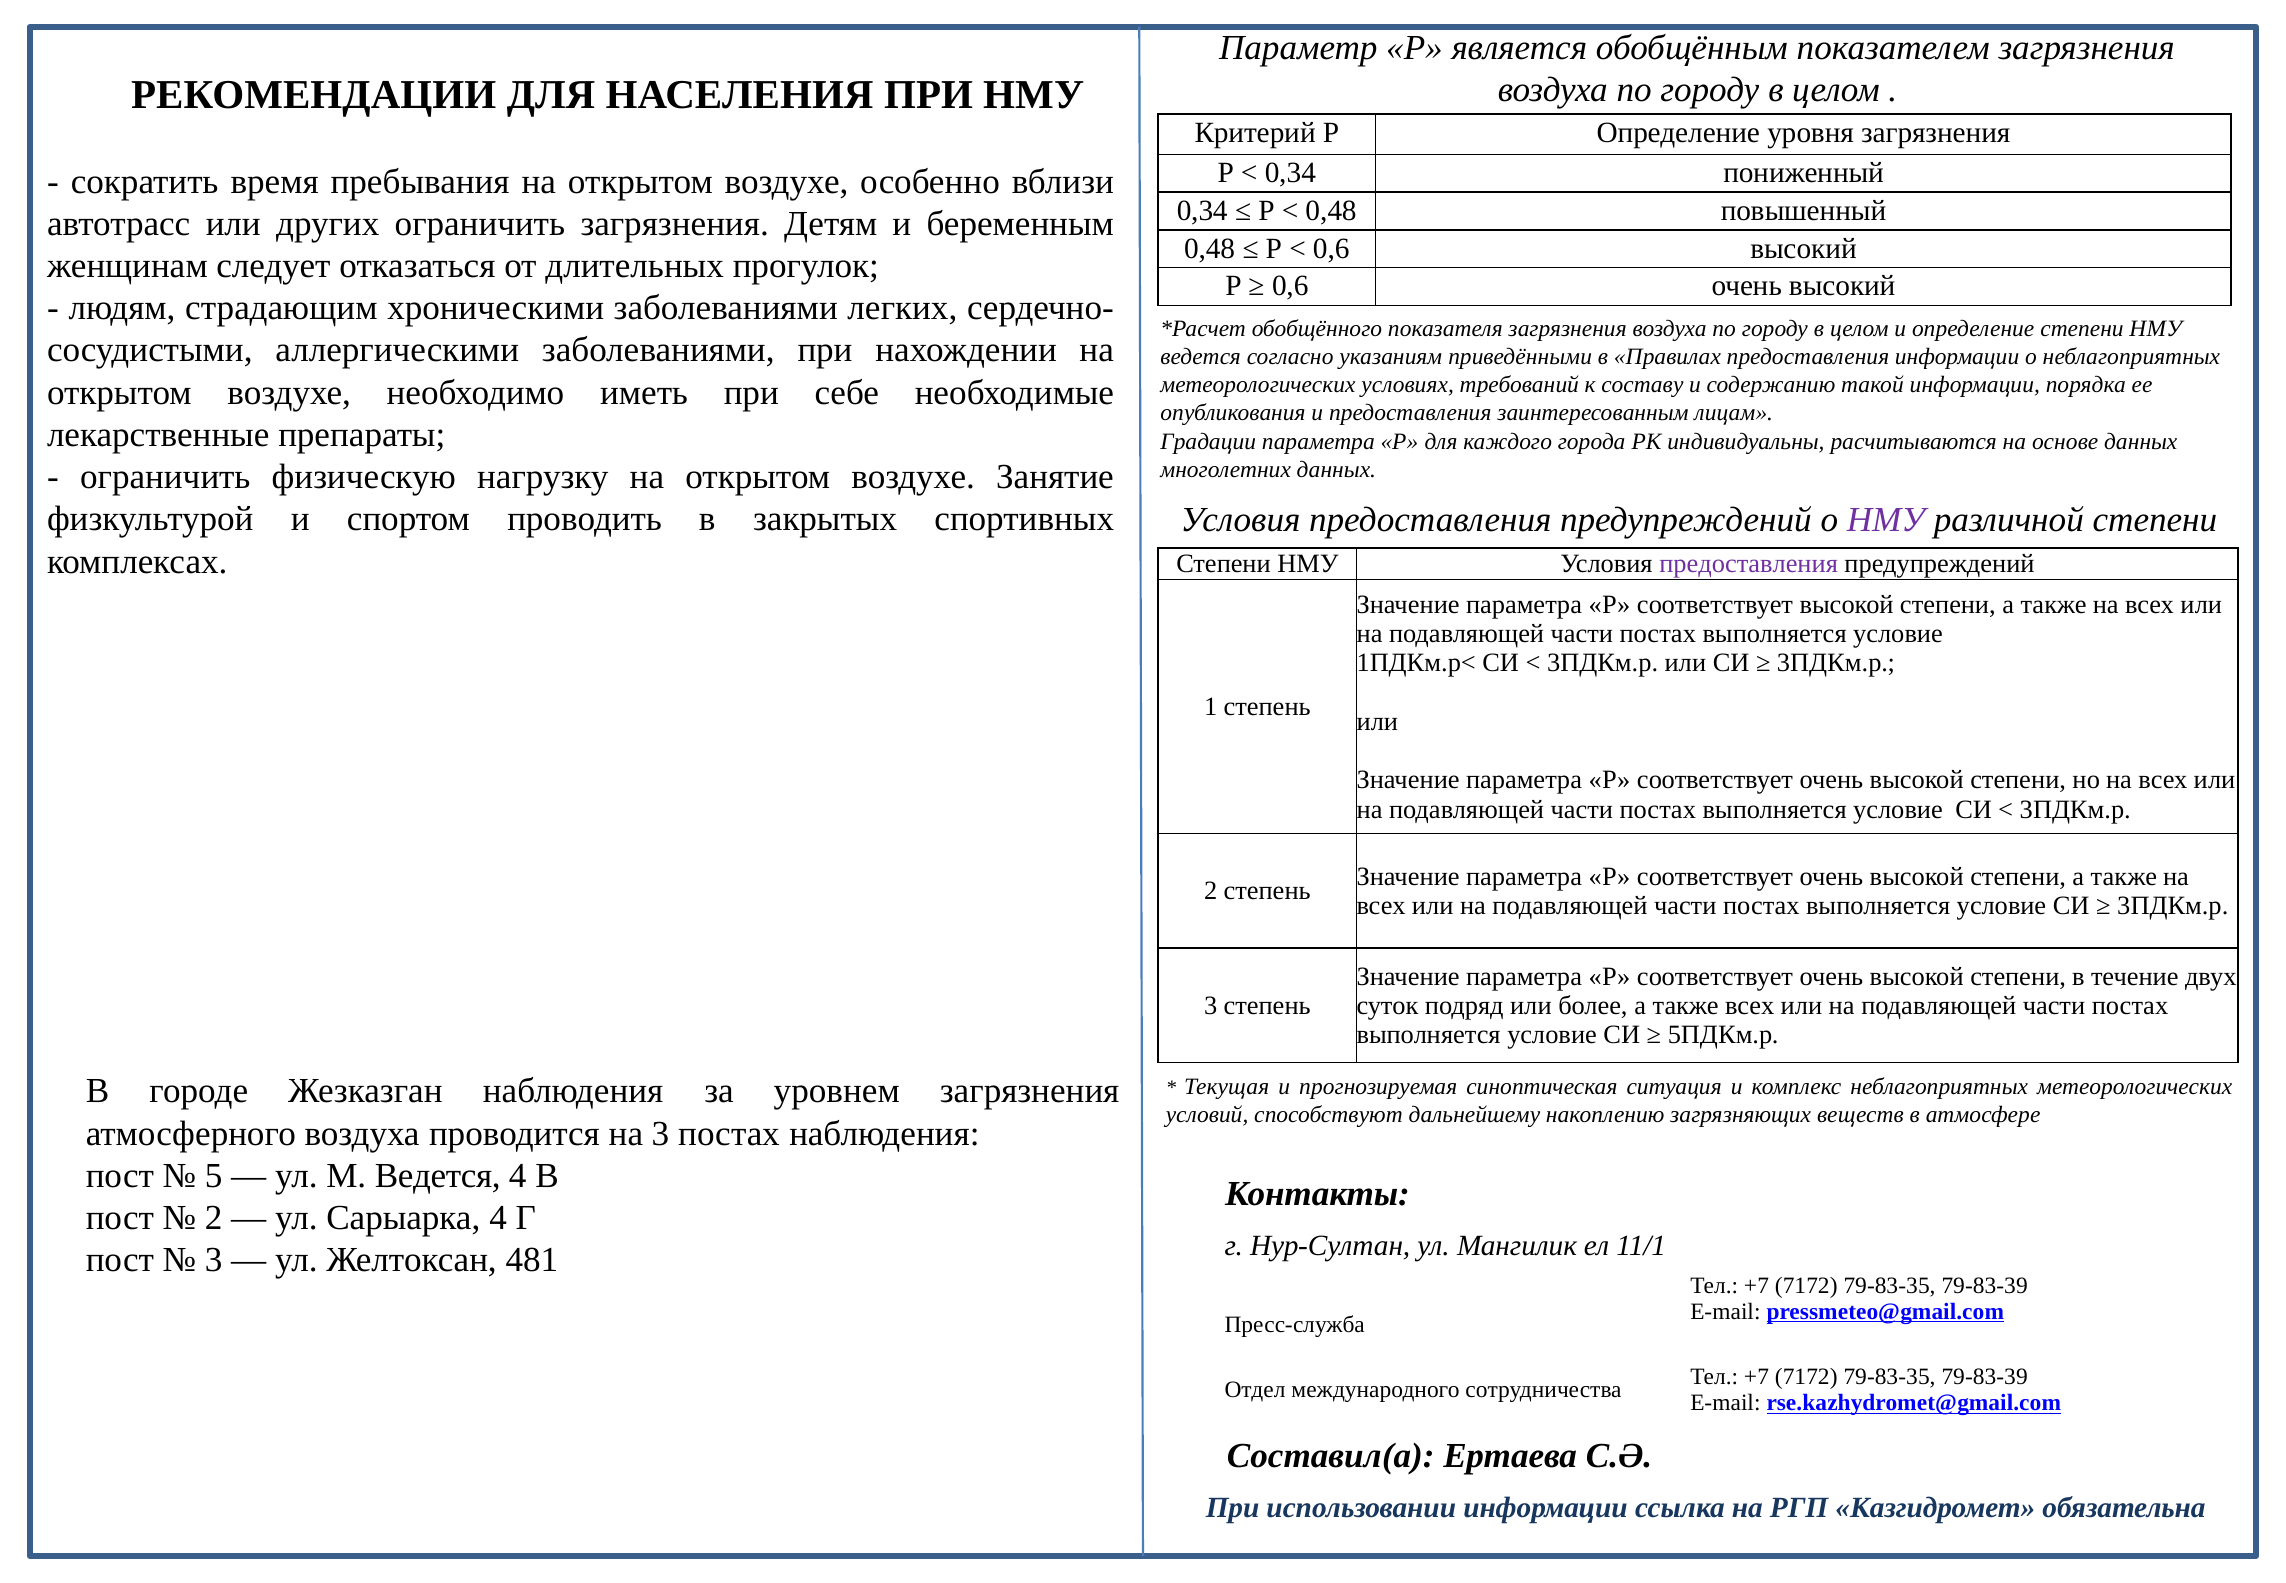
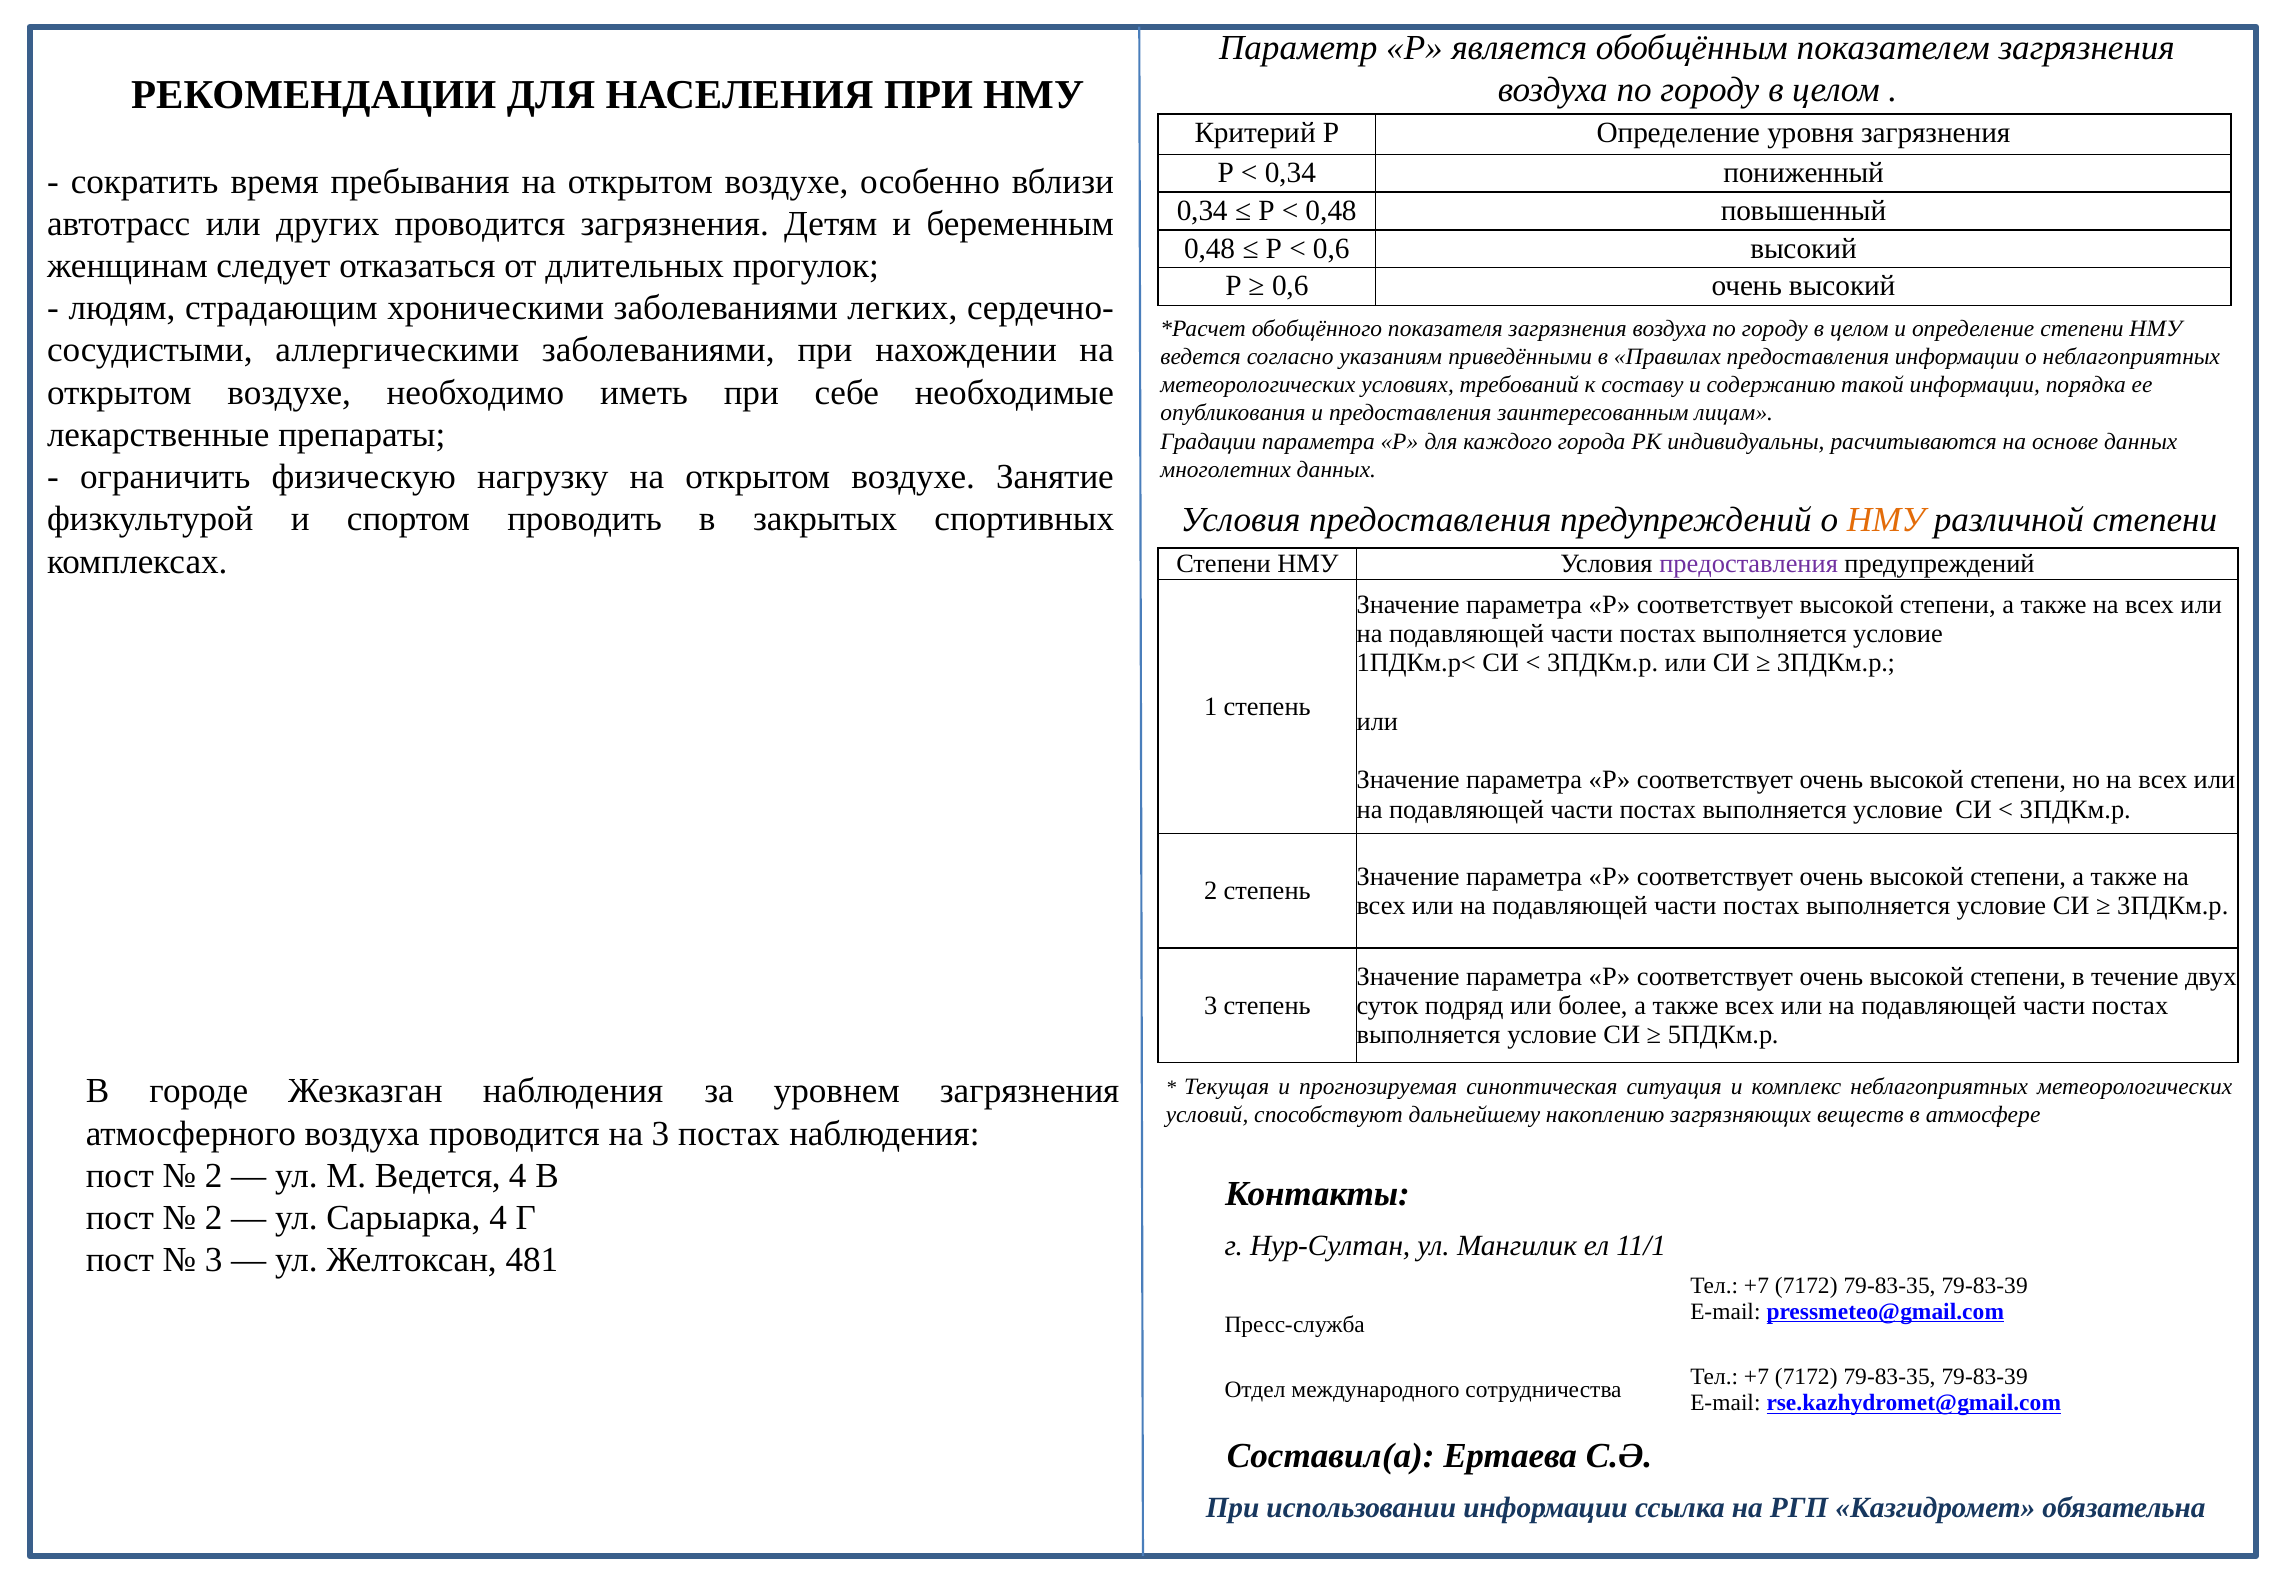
других ограничить: ограничить -> проводится (480, 224)
НМУ colour: purple -> orange (1886, 520)
5: 5 -> 2 (214, 1175)
